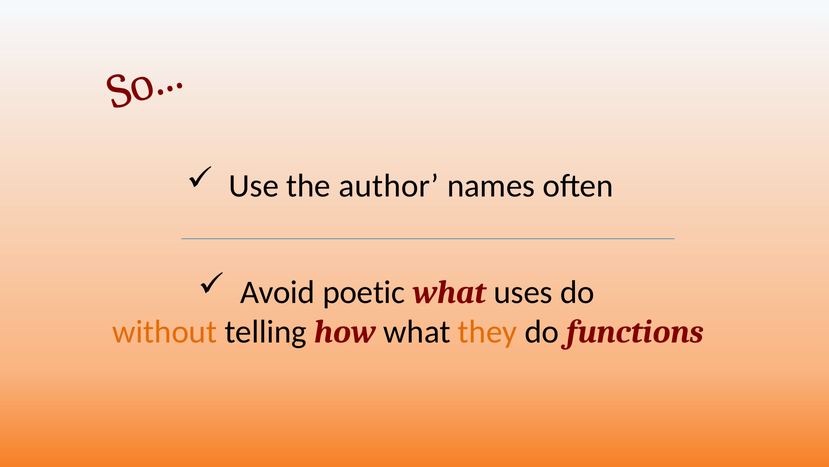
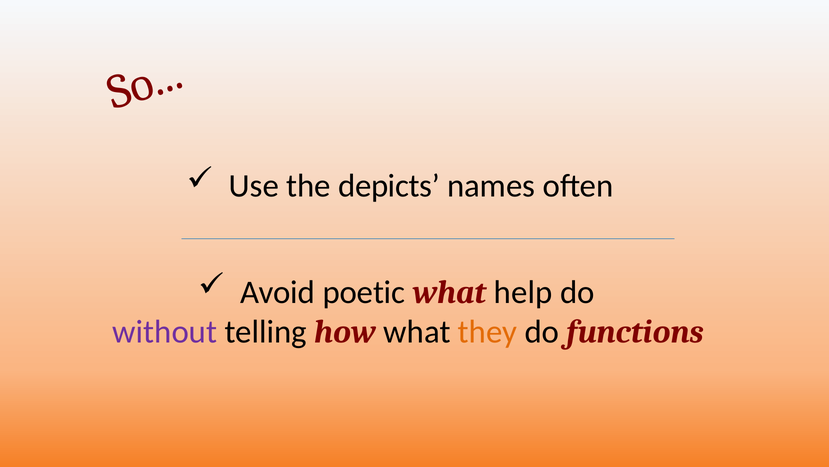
author: author -> depicts (389, 186)
uses: uses -> help (523, 292)
without colour: orange -> purple (165, 331)
